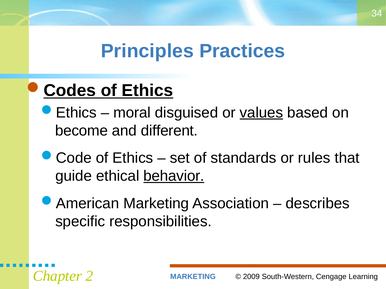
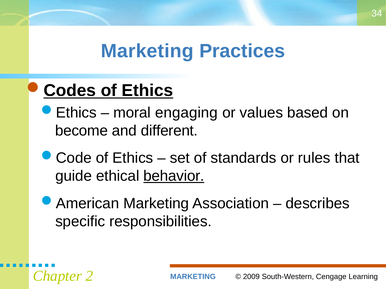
Principles: Principles -> Marketing (147, 51)
disguised: disguised -> engaging (186, 113)
values underline: present -> none (261, 113)
